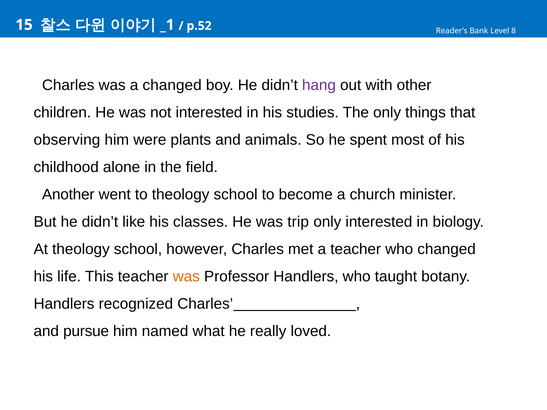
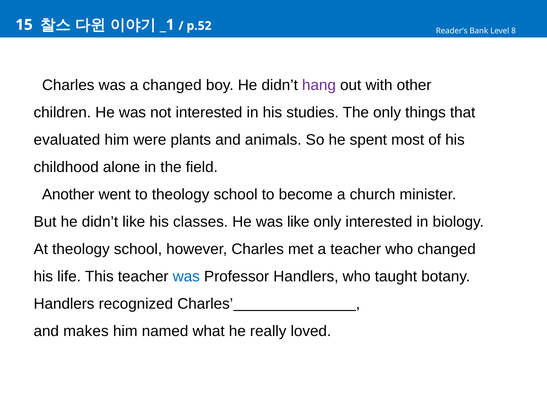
observing: observing -> evaluated (67, 140)
was trip: trip -> like (298, 222)
was colour: orange -> blue (186, 277)
pursue: pursue -> makes (86, 331)
